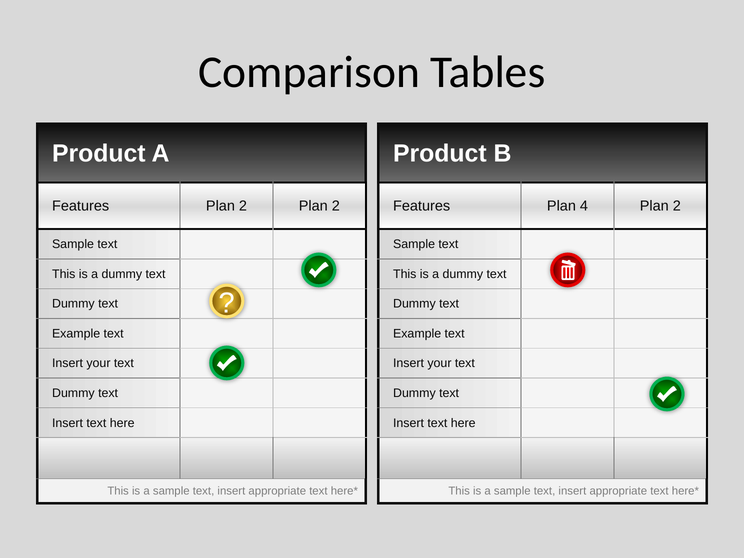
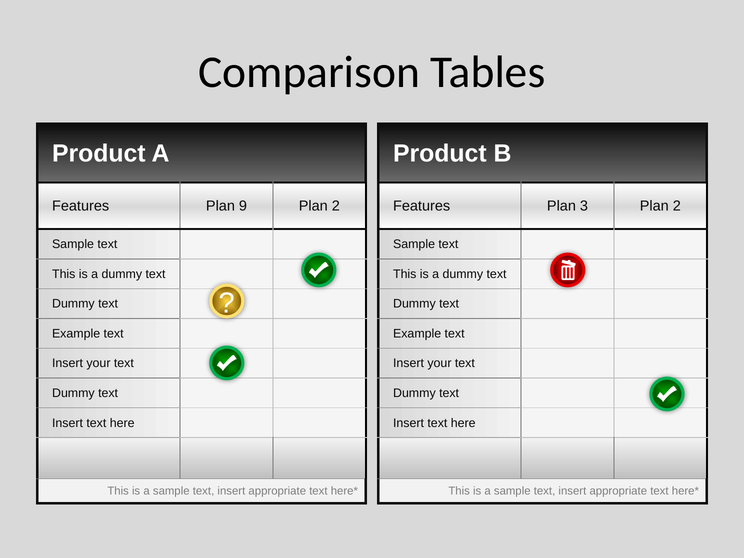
Features Plan 2: 2 -> 9 (243, 206)
4: 4 -> 3 (584, 206)
